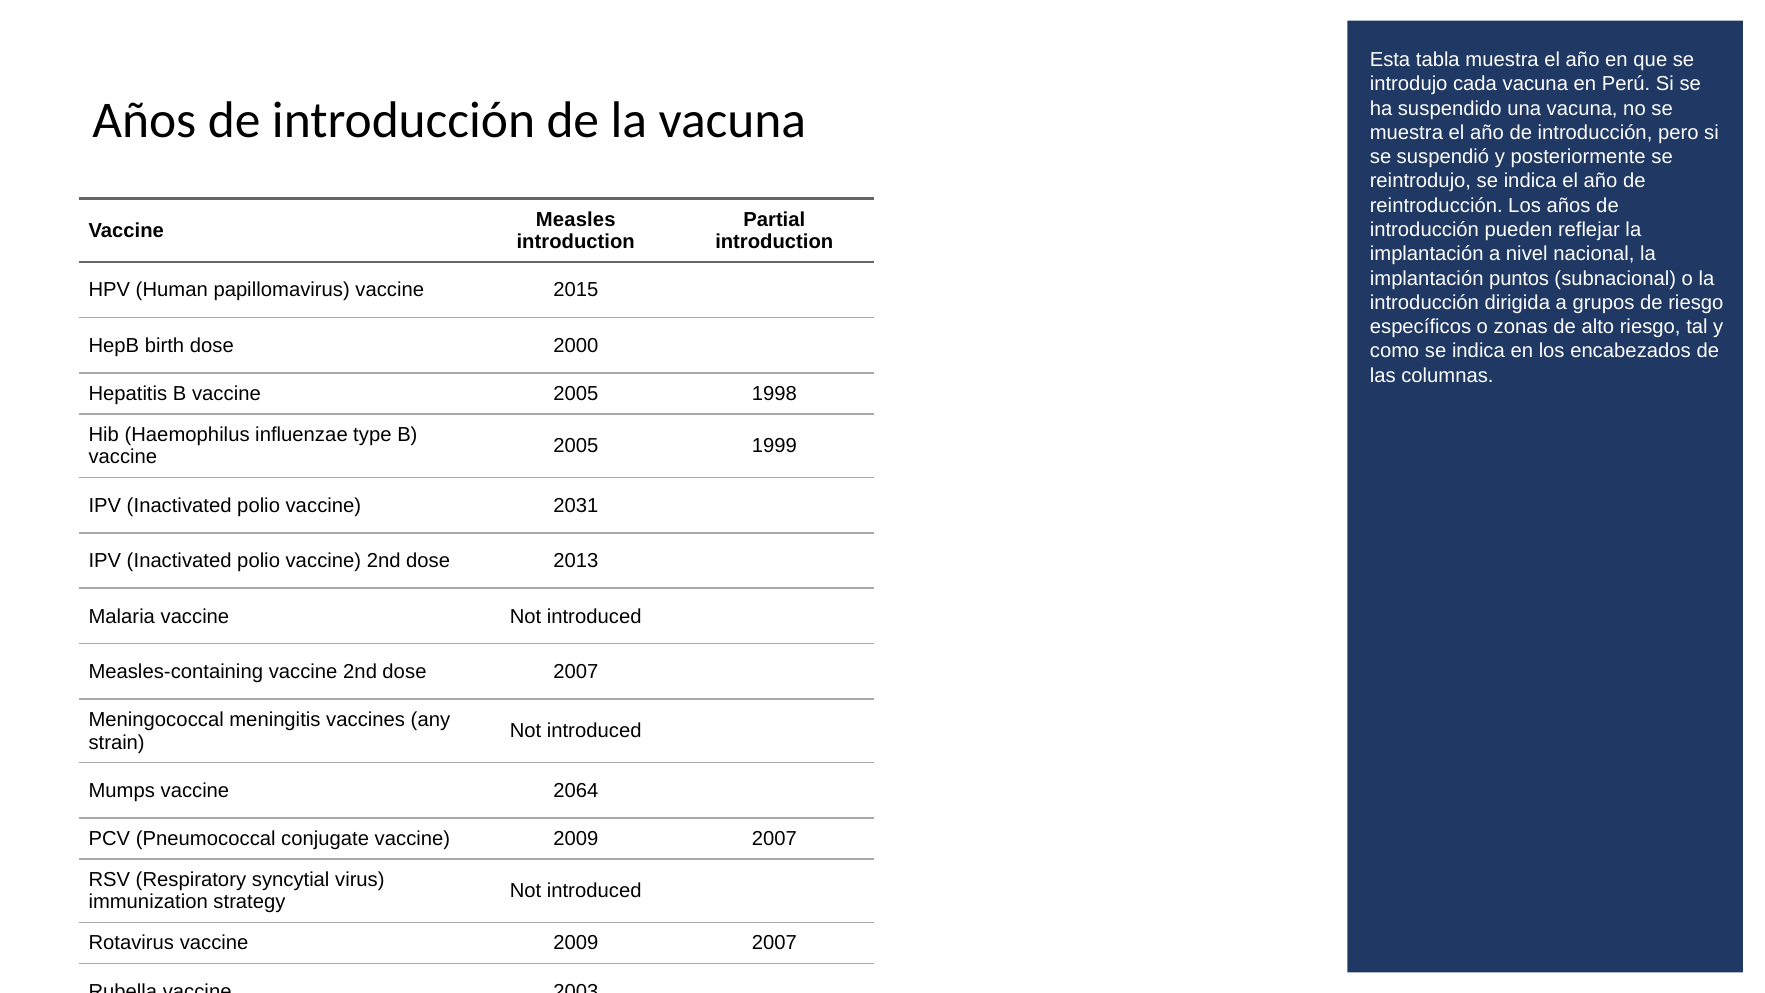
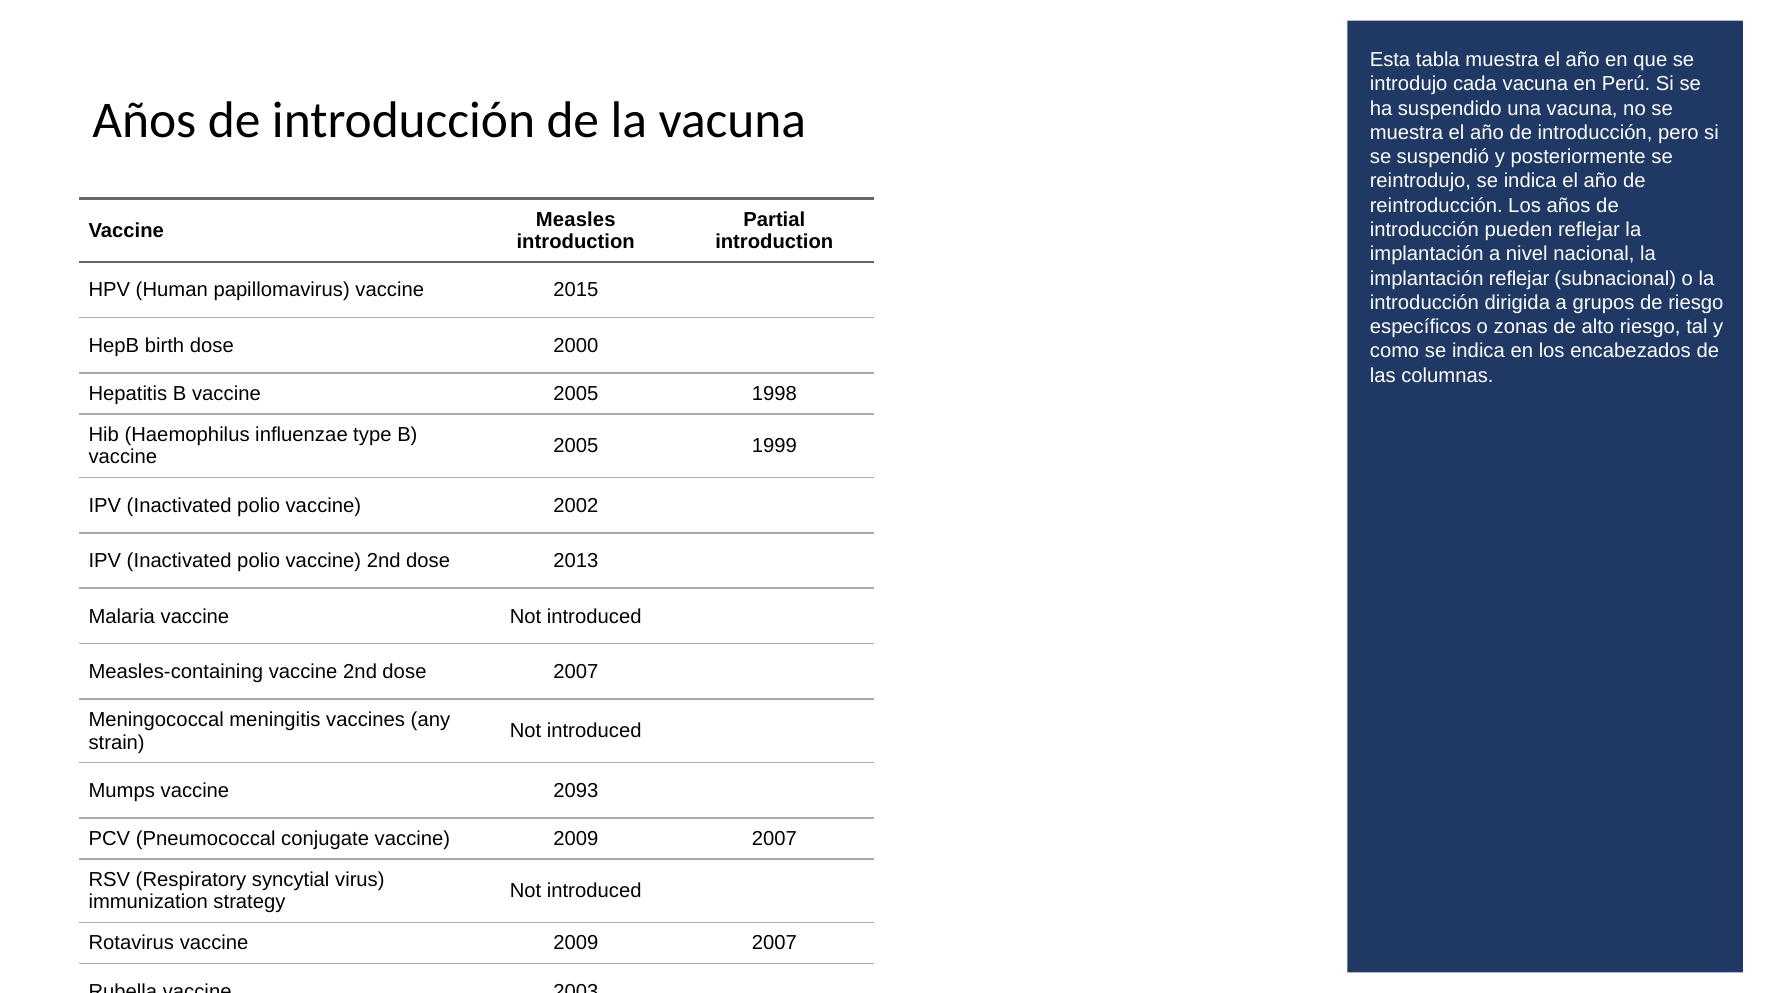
implantación puntos: puntos -> reflejar (1519, 278)
polio vaccine 2031: 2031 -> 2002 (576, 505)
2064: 2064 -> 2093 (576, 791)
